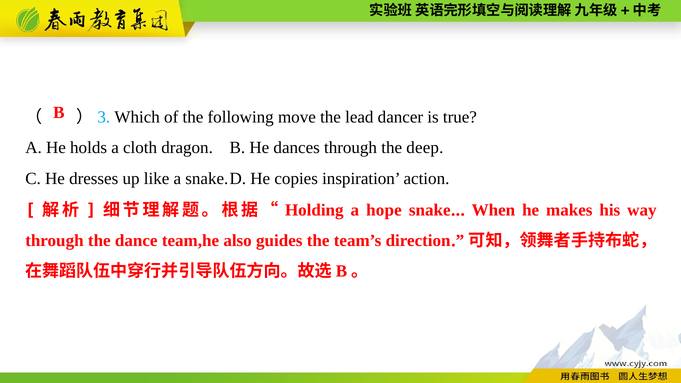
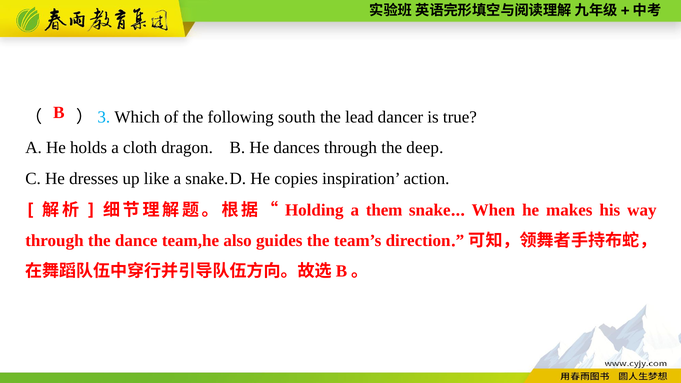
move: move -> south (297, 117)
hope: hope -> them (384, 210)
